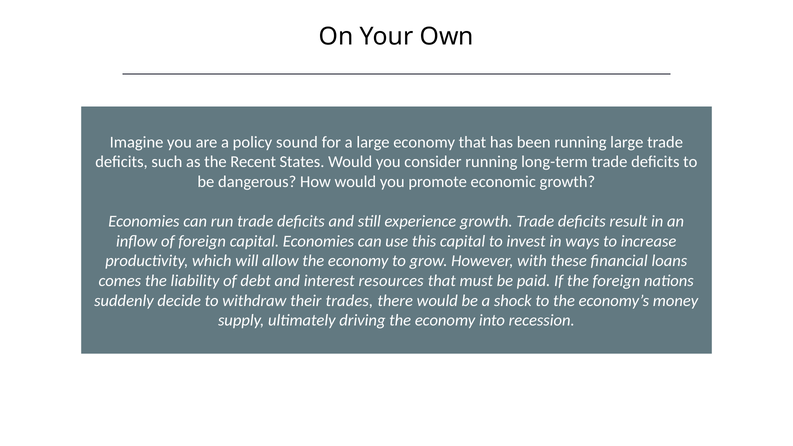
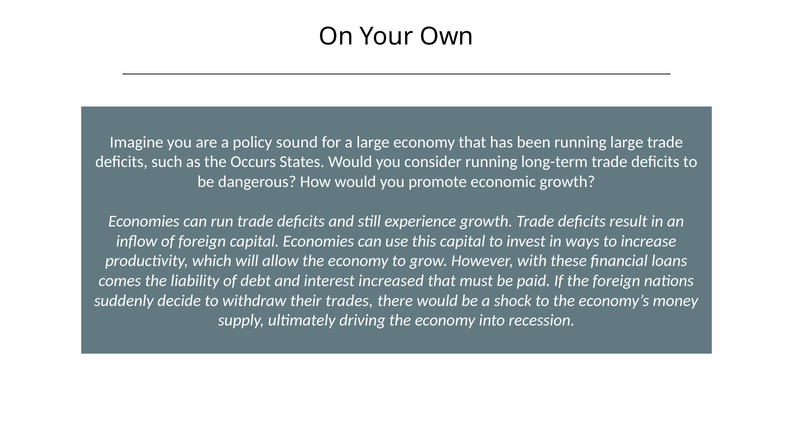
Recent: Recent -> Occurs (253, 162)
resources: resources -> increased (391, 281)
